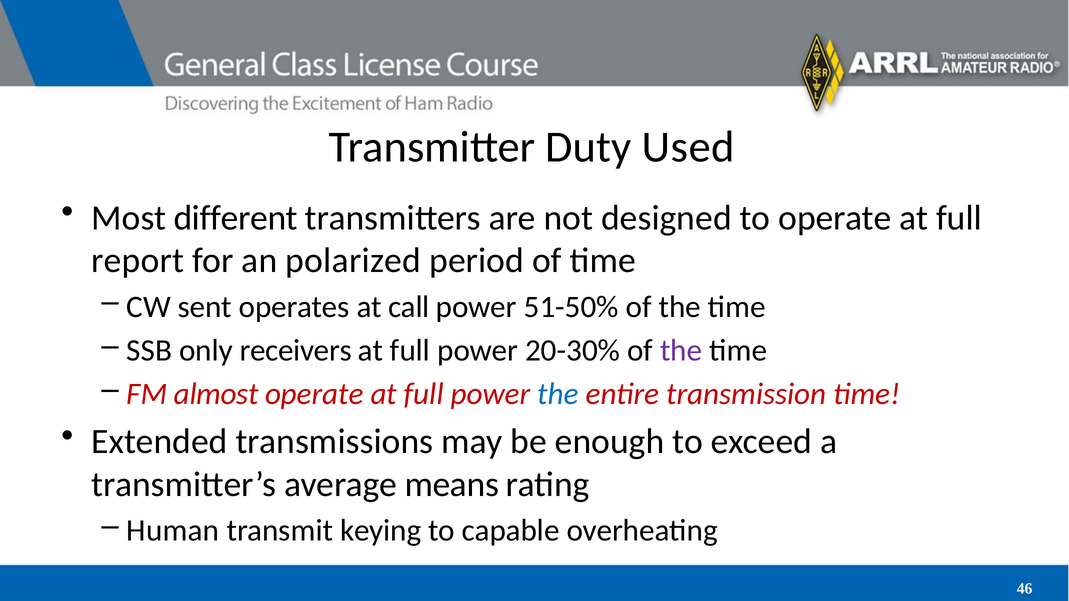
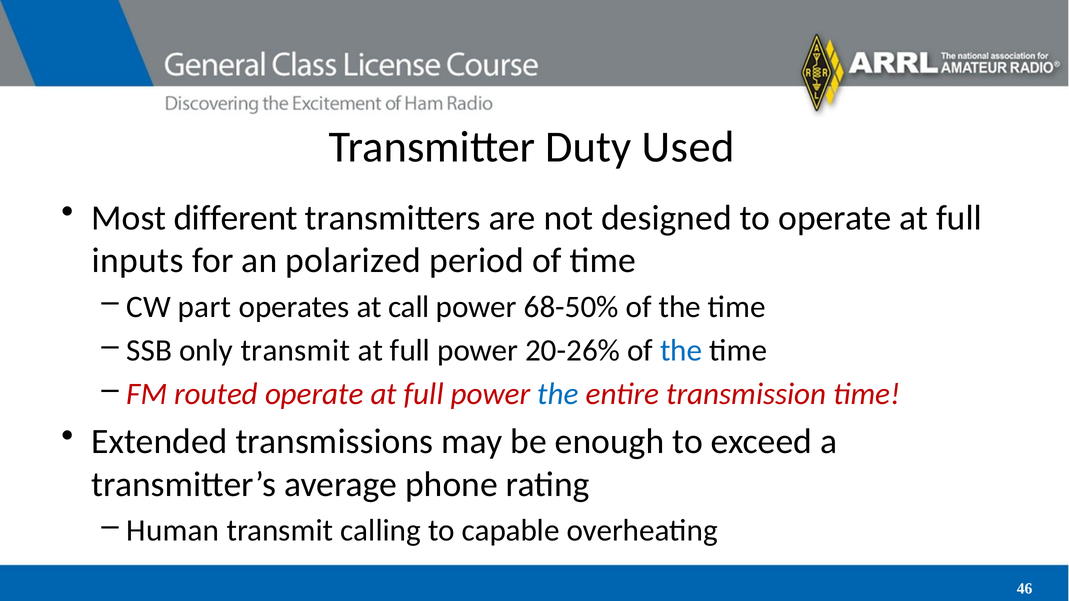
report: report -> inputs (138, 261)
sent: sent -> part (205, 307)
51-50%: 51-50% -> 68-50% (571, 307)
only receivers: receivers -> transmit (295, 351)
20-30%: 20-30% -> 20-26% (573, 351)
the colour: purple -> blue (681, 351)
almost: almost -> routed (216, 394)
means: means -> phone (452, 485)
keying: keying -> calling (381, 531)
